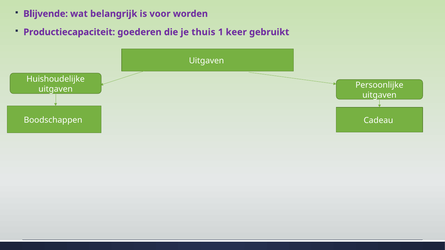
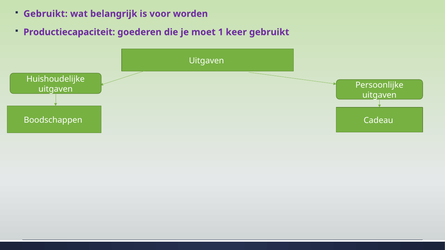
Blijvende: Blijvende -> Gebruikt (46, 14)
thuis: thuis -> moet (203, 32)
